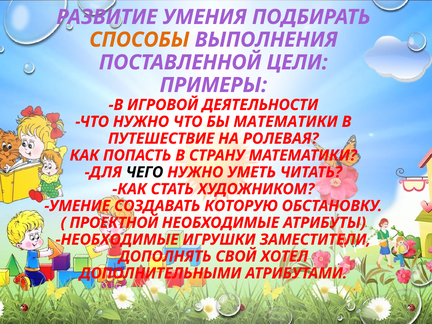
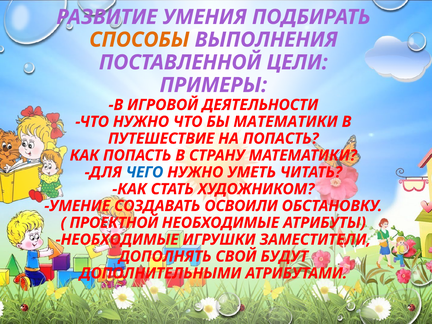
НА РОЛЕВАЯ: РОЛЕВАЯ -> ПОПАСТЬ (281, 139)
ЧЕГО colour: black -> blue (145, 172)
КОТОРУЮ: КОТОРУЮ -> ОСВОИЛИ (241, 206)
ХОТЕЛ: ХОТЕЛ -> БУДУТ (284, 256)
